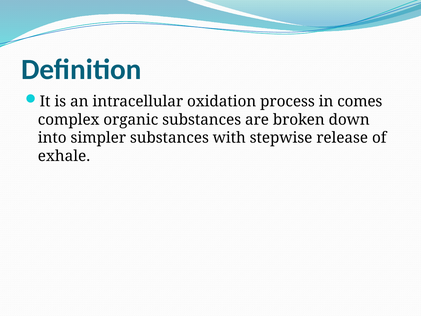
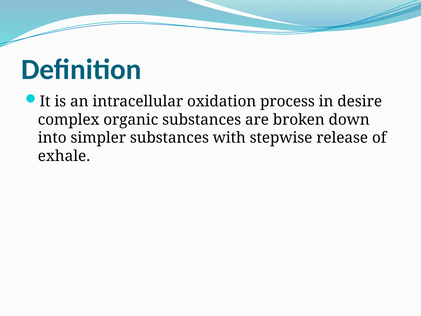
comes: comes -> desire (360, 101)
